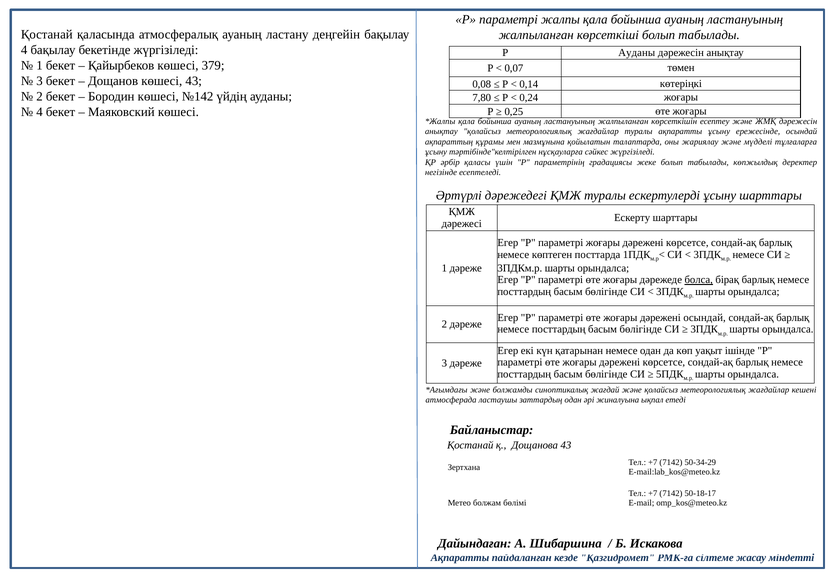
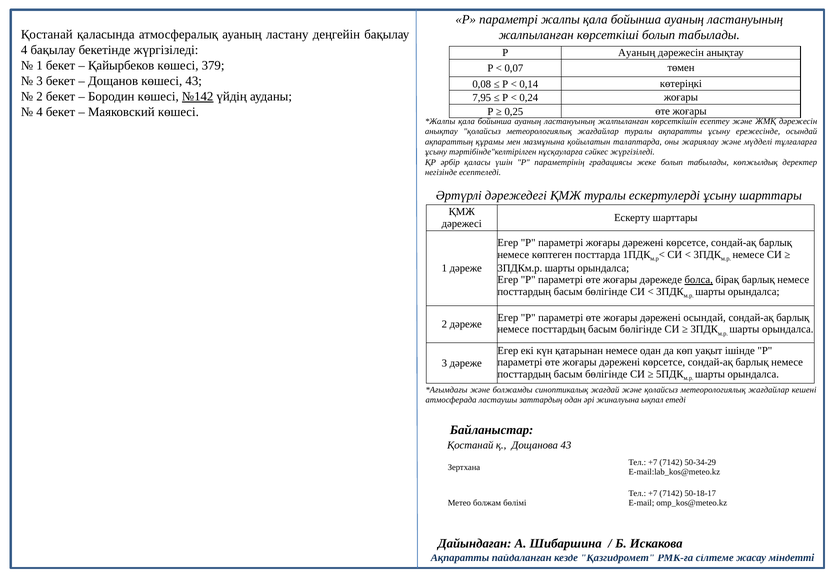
Р Ауданы: Ауданы -> Ауаның (637, 53)
№142 underline: none -> present (198, 96)
7,80: 7,80 -> 7,95 (482, 98)
